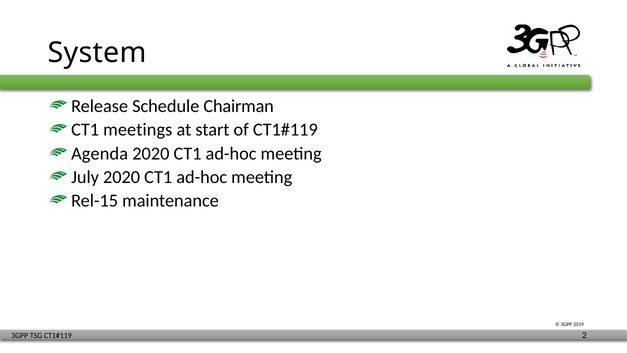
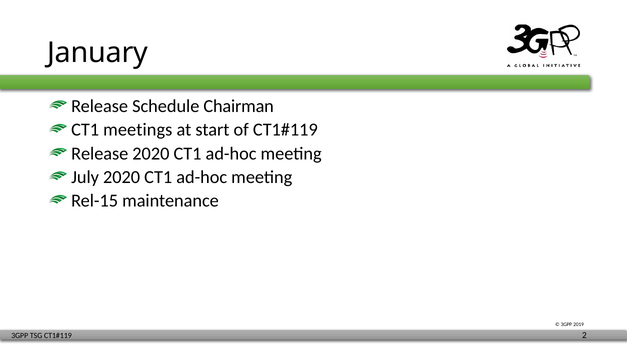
System: System -> January (98, 53)
Agenda: Agenda -> Release (100, 153)
